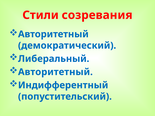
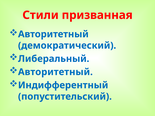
созревания: созревания -> призванная (97, 15)
